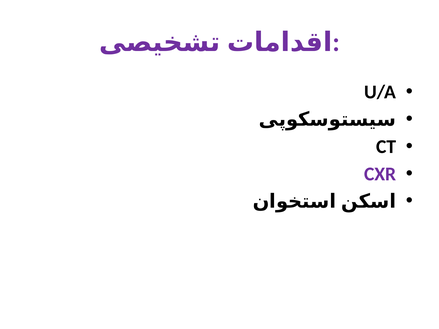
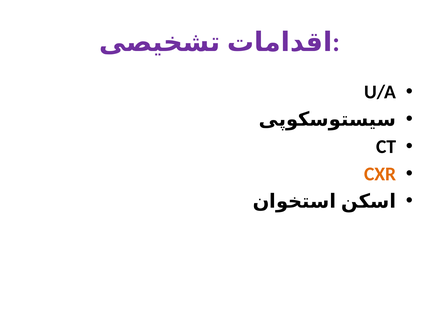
CXR colour: purple -> orange (380, 174)
